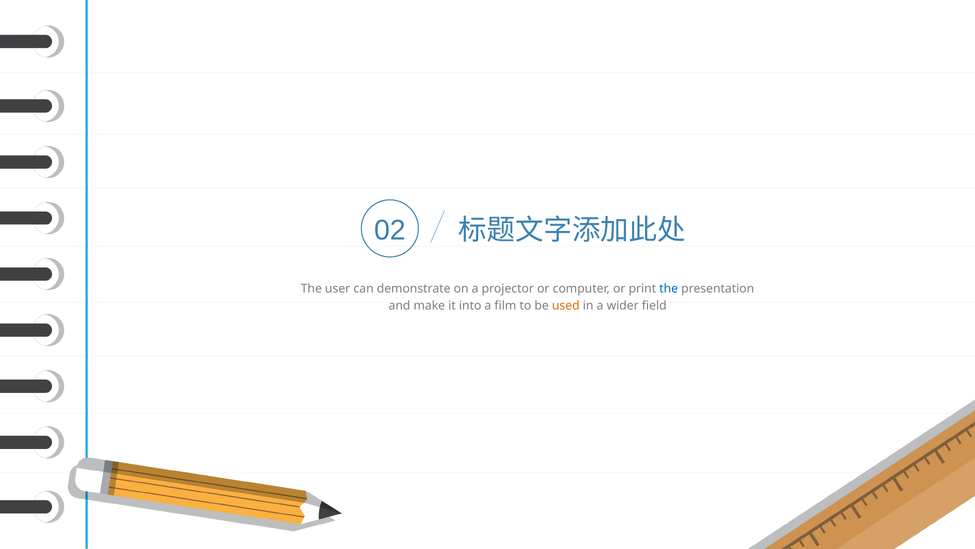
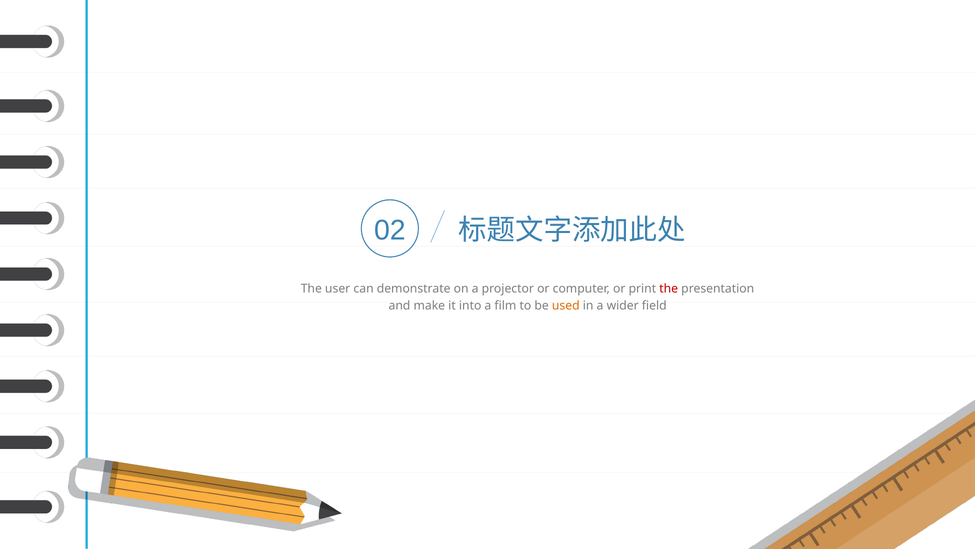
the colour: blue -> red (669, 289)
